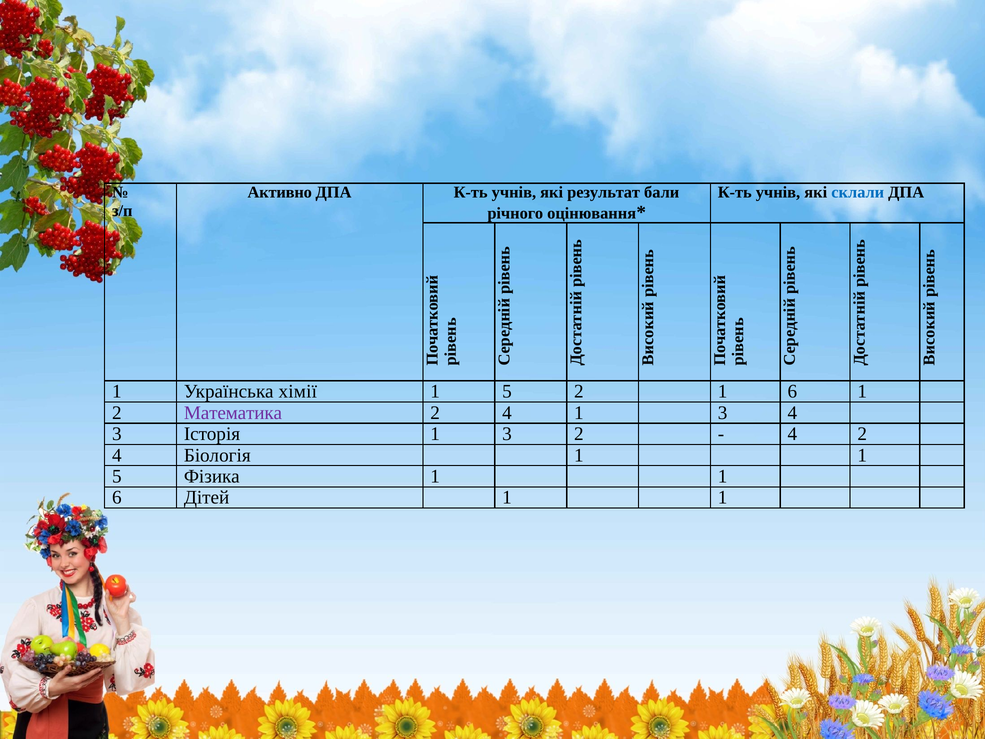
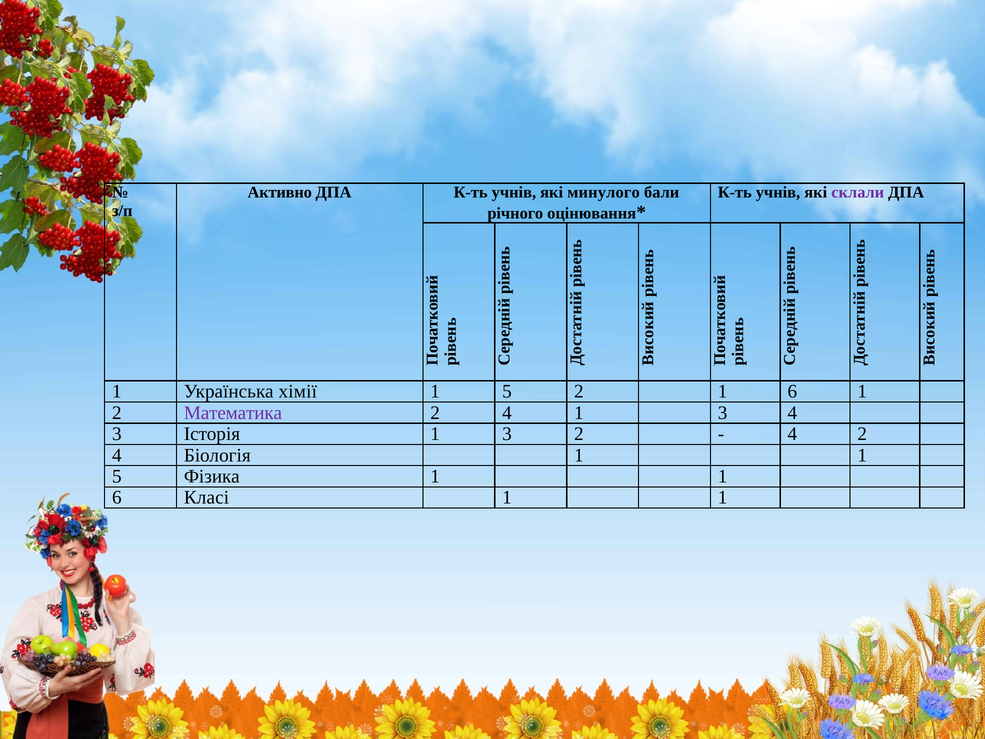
результат: результат -> минулого (604, 192)
склали colour: blue -> purple (858, 192)
Дітей: Дітей -> Класі (206, 497)
